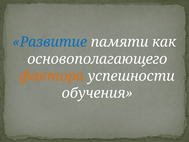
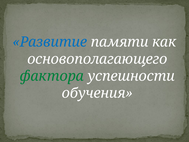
фактора colour: orange -> green (52, 76)
